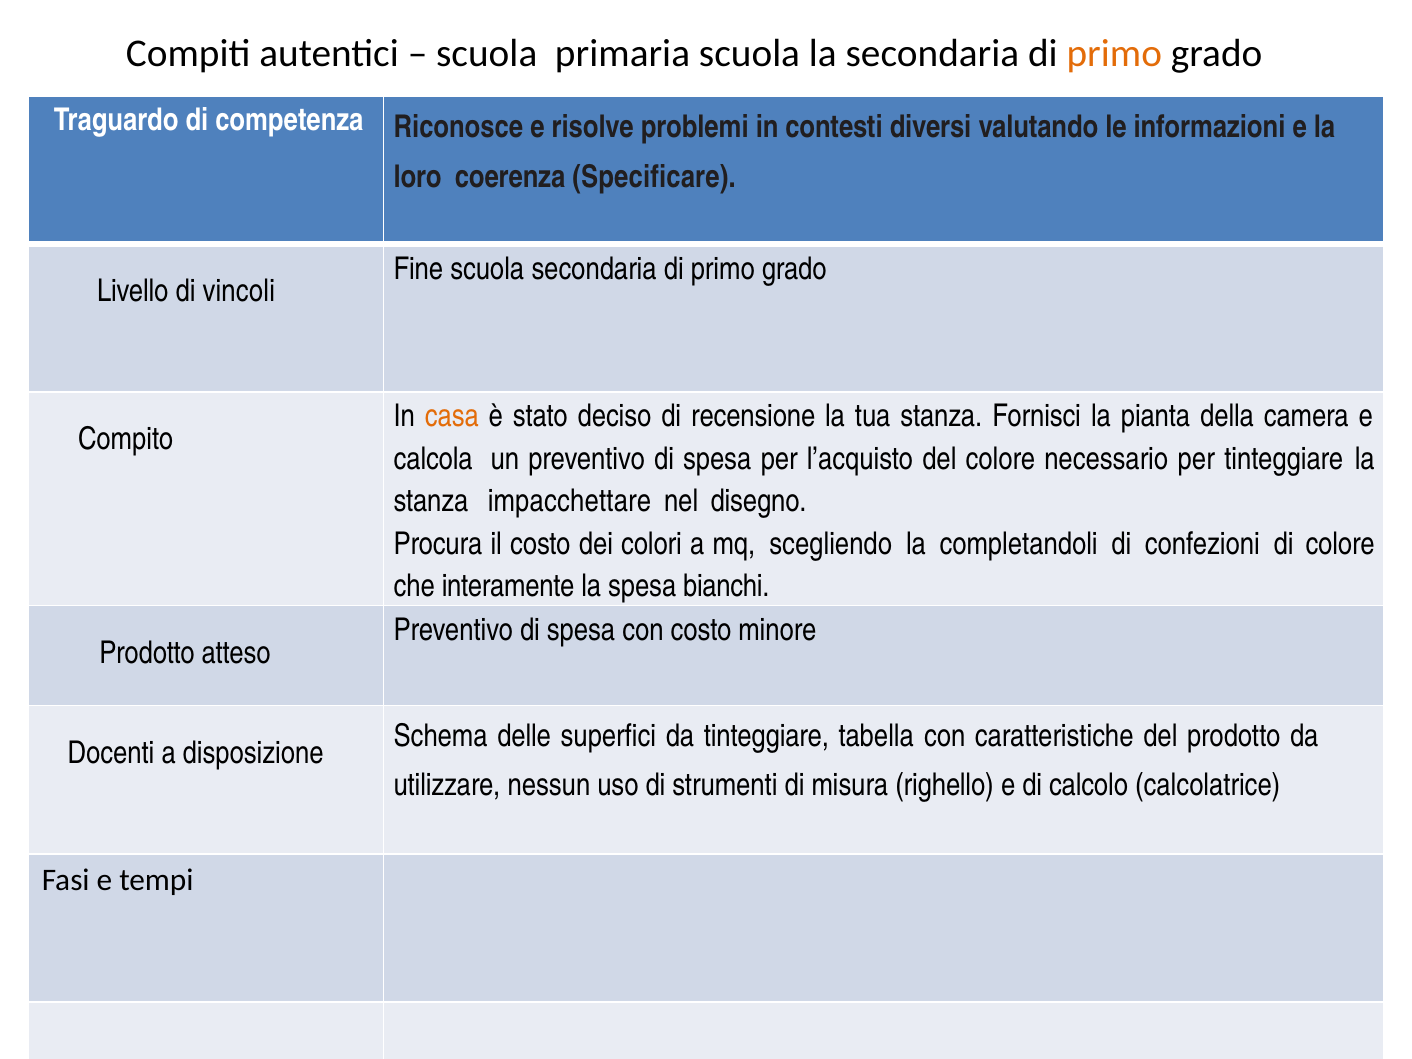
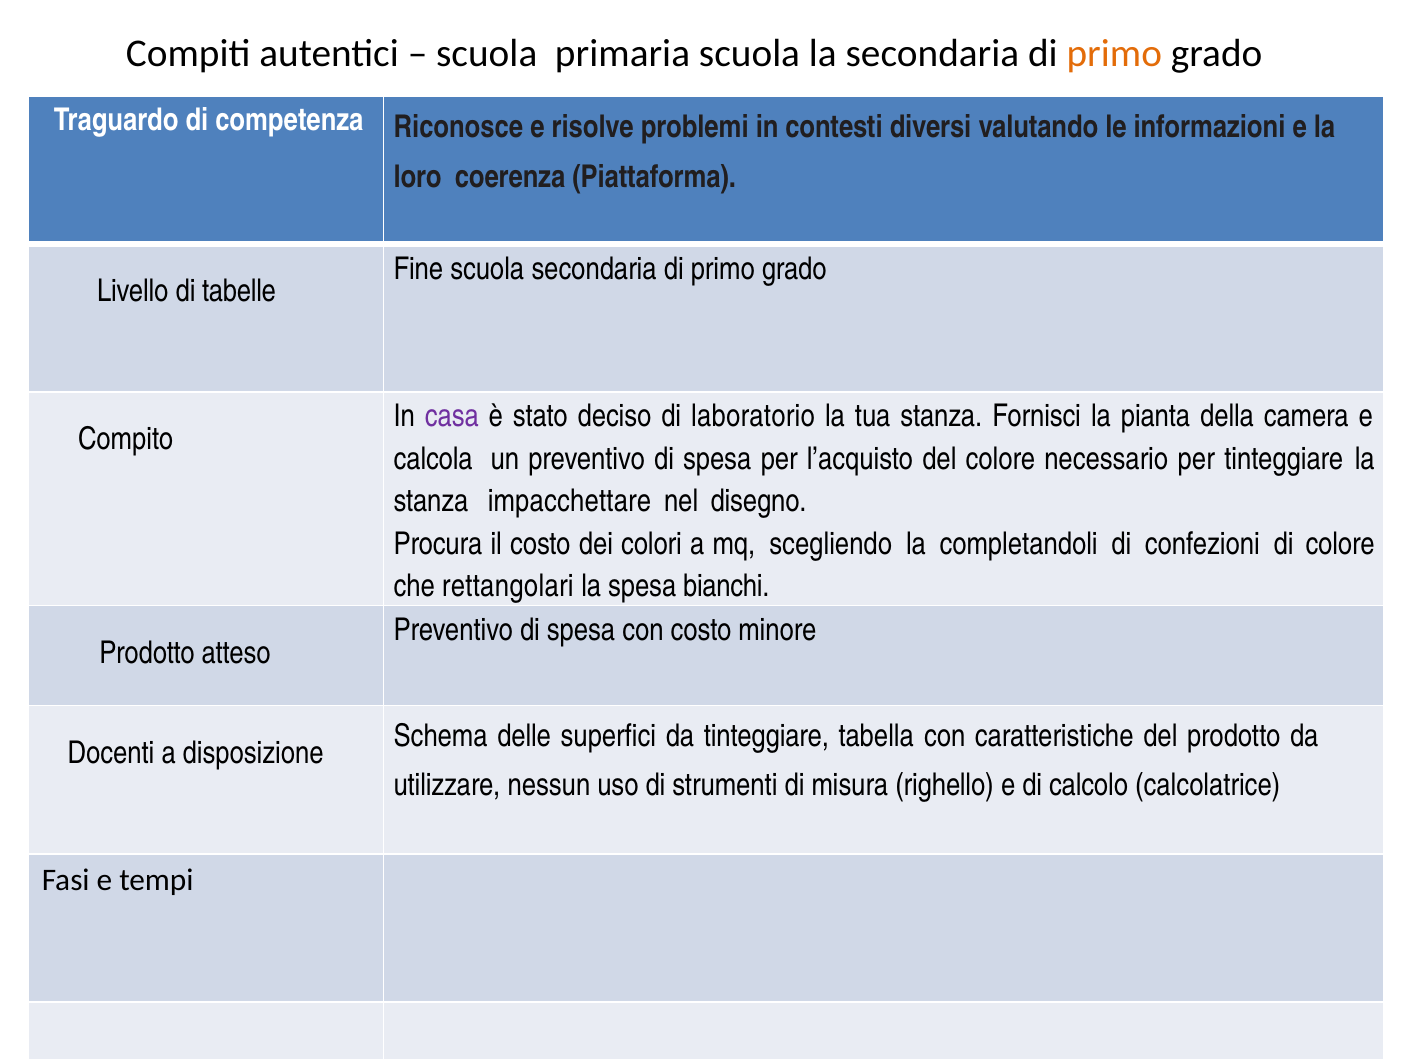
Specificare: Specificare -> Piattaforma (654, 178)
vincoli: vincoli -> tabelle (239, 291)
casa colour: orange -> purple (452, 416)
recensione: recensione -> laboratorio (753, 416)
interamente: interamente -> rettangolari (508, 587)
